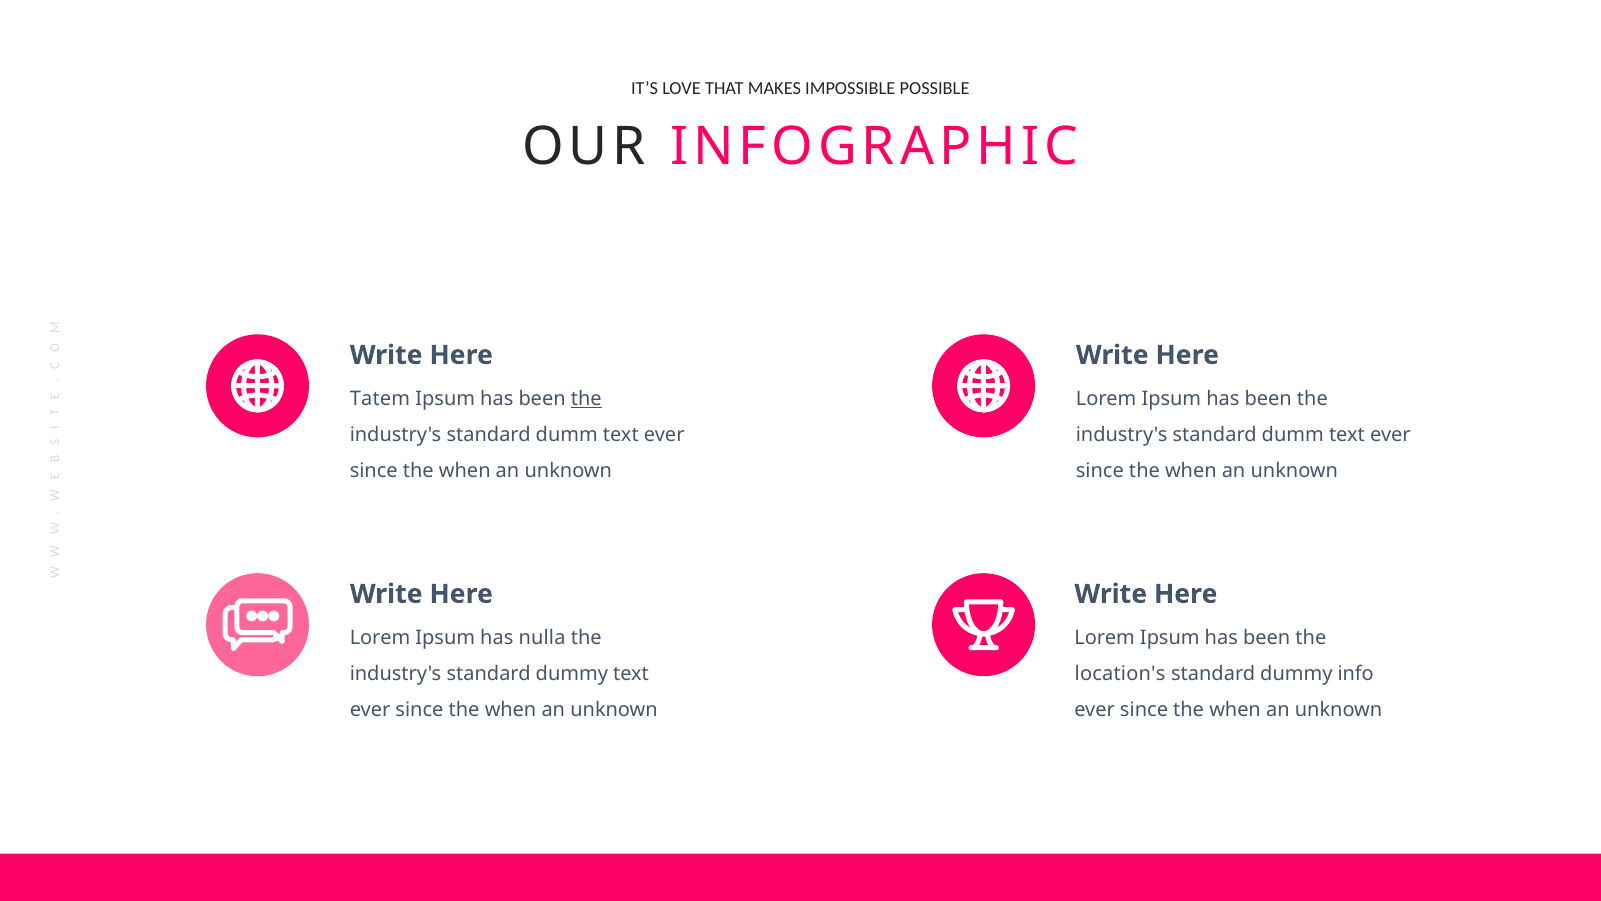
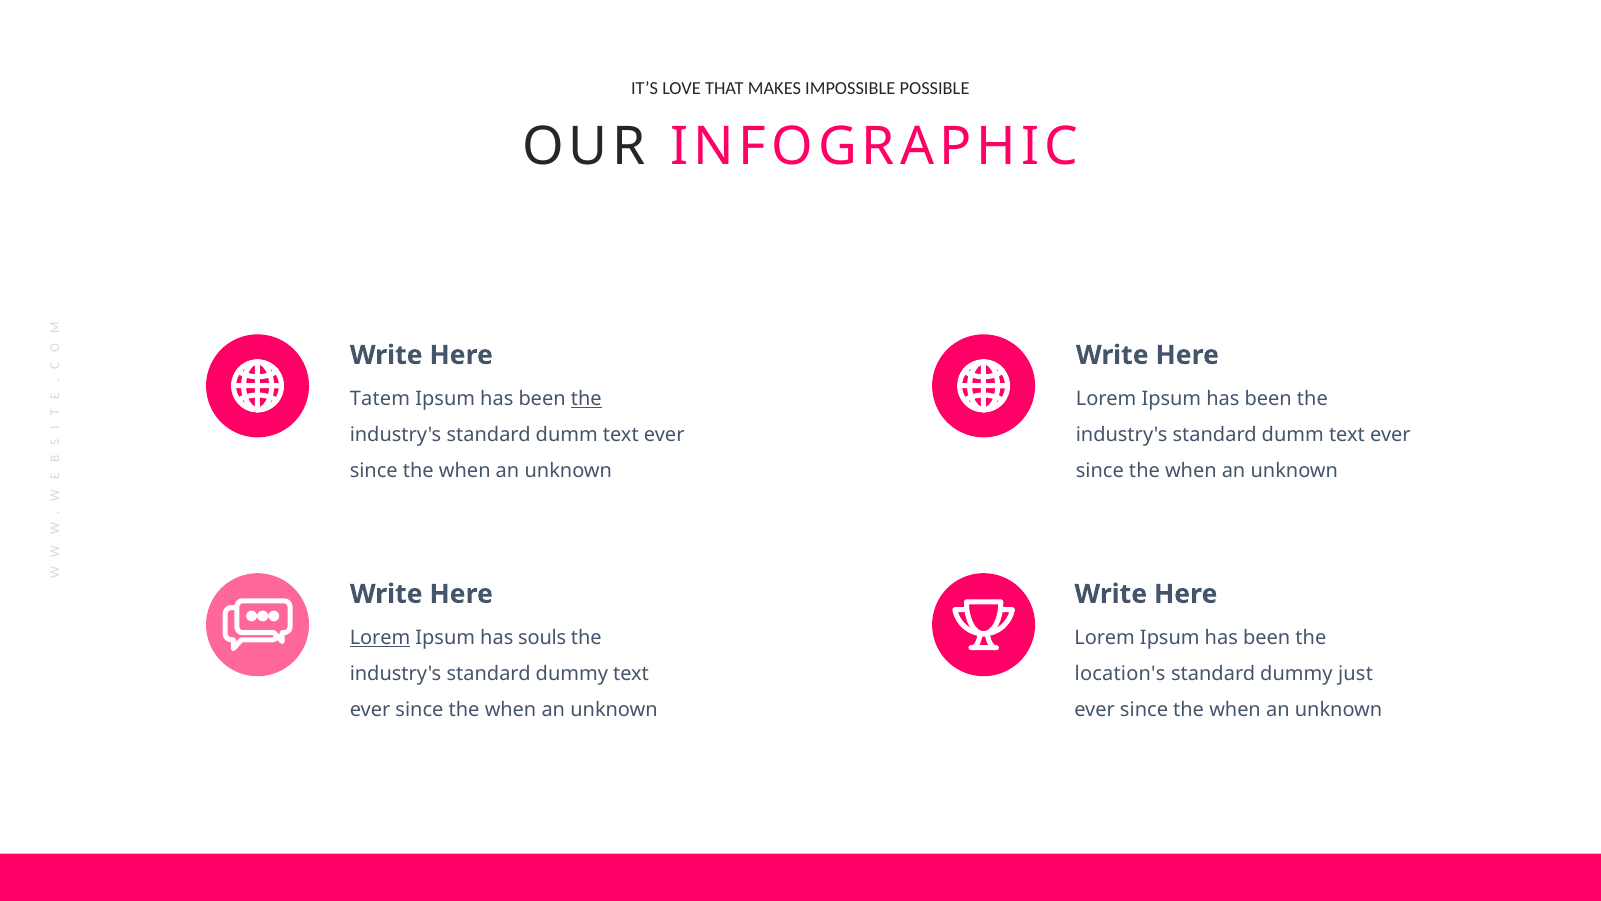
Lorem underline: none -> present (380, 637)
nulla: nulla -> souls (542, 637)
info: info -> just (1356, 673)
